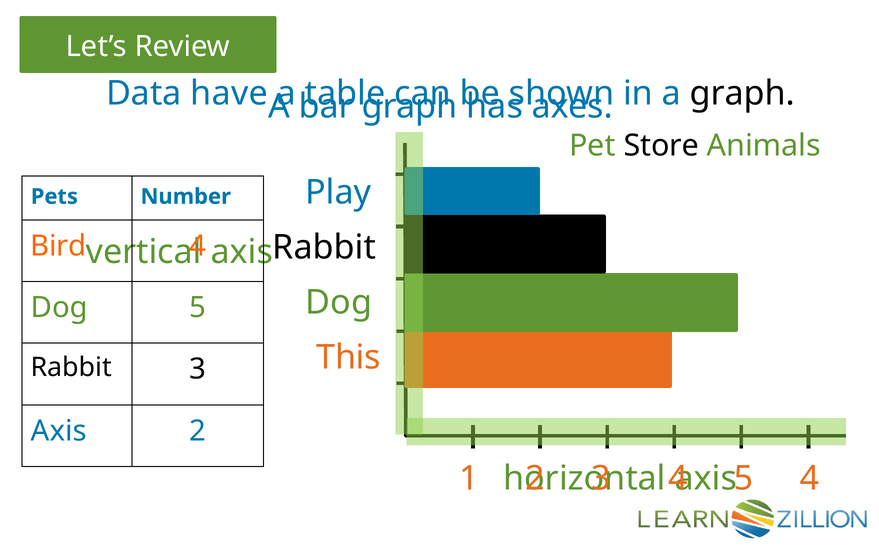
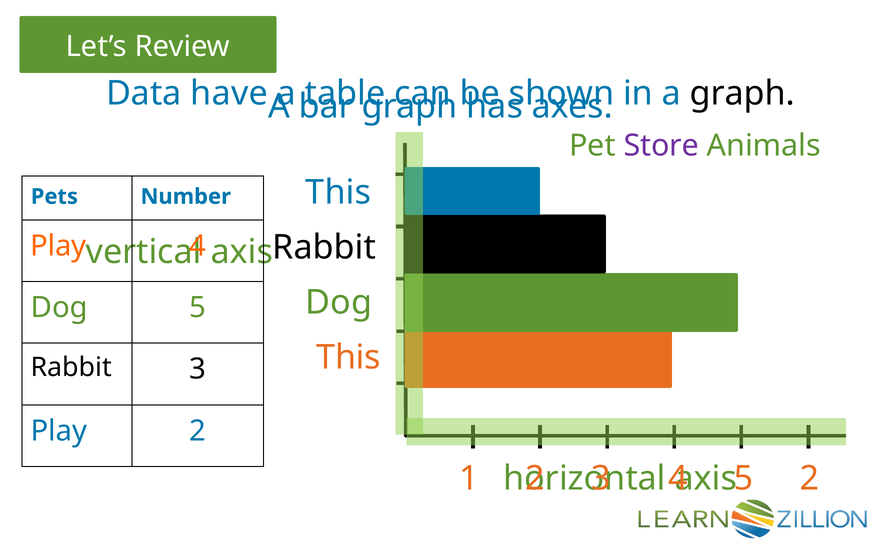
Store colour: black -> purple (661, 146)
Play: Play -> This (338, 192)
Bird: Bird -> Play (58, 246)
Axis: Axis -> Play (59, 430)
5 4: 4 -> 2 (810, 478)
